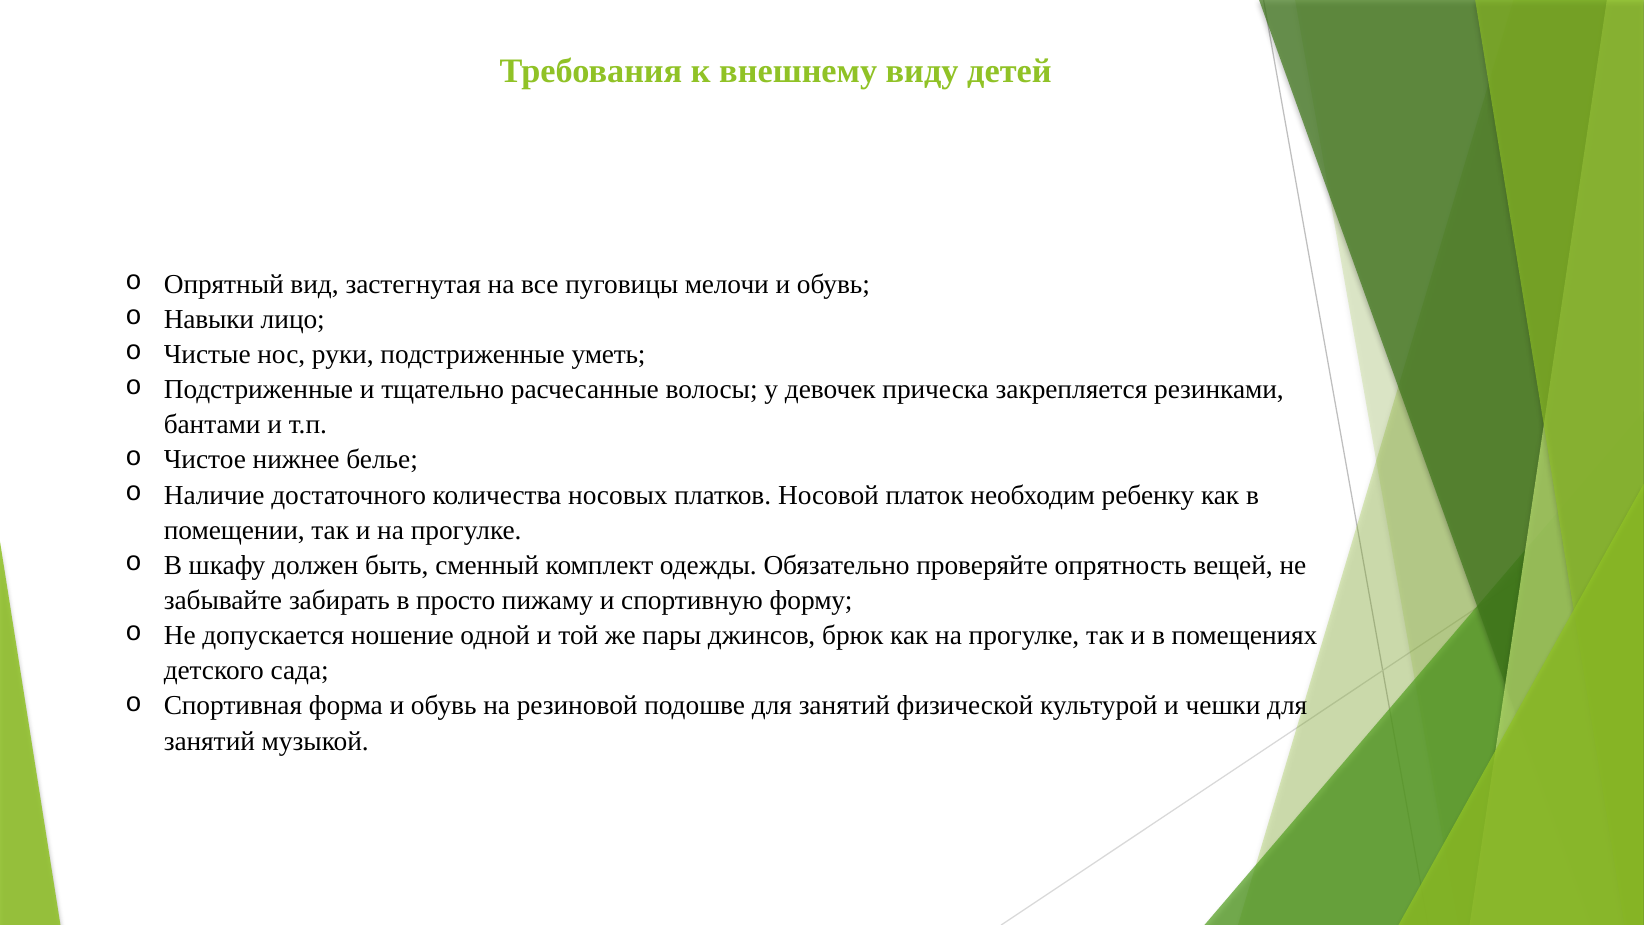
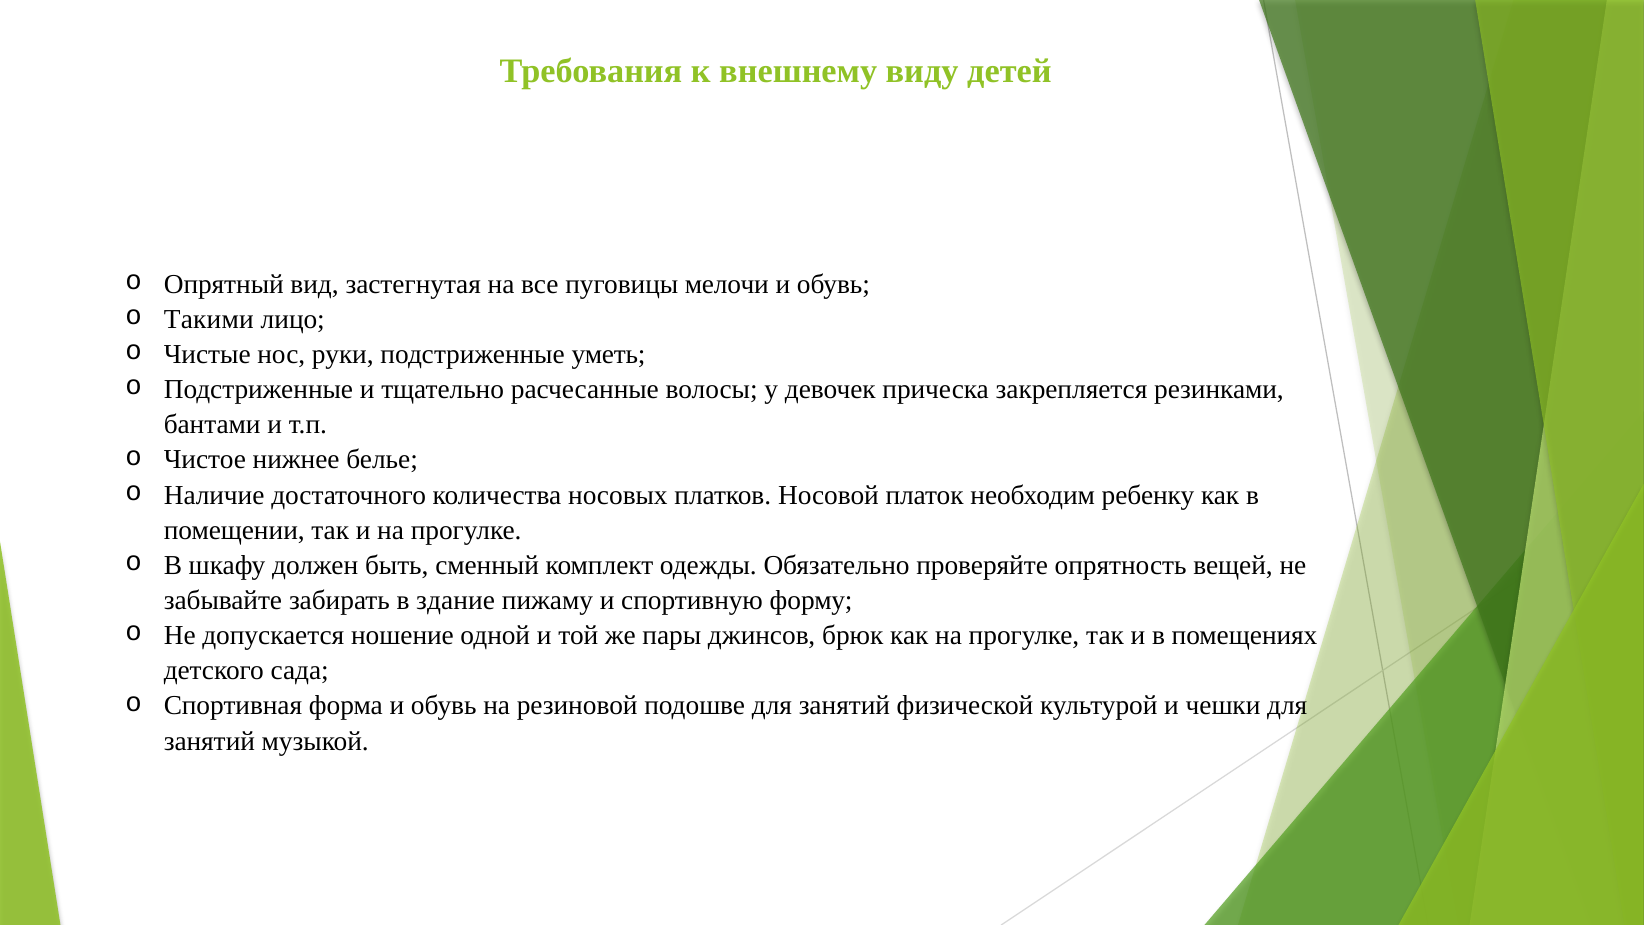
Навыки: Навыки -> Такими (209, 319)
просто: просто -> здание (456, 600)
